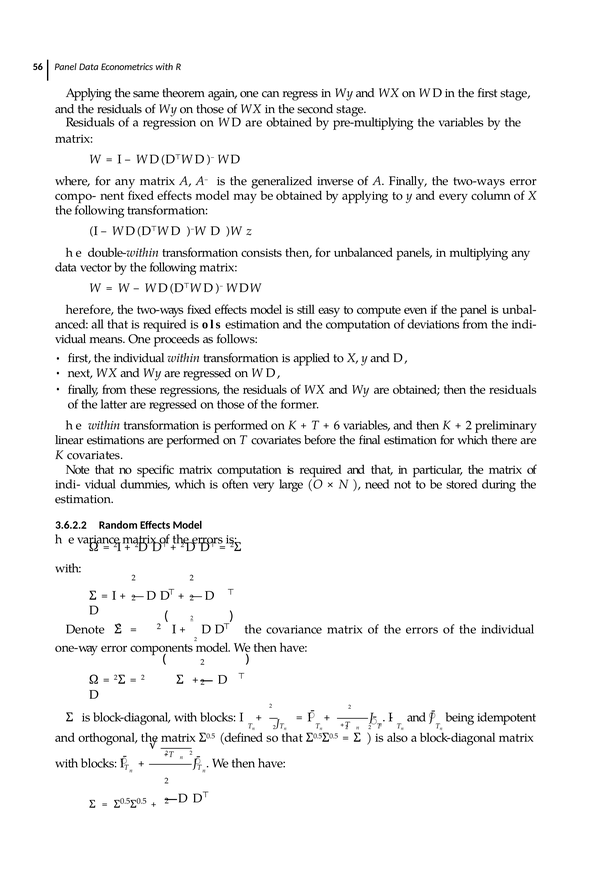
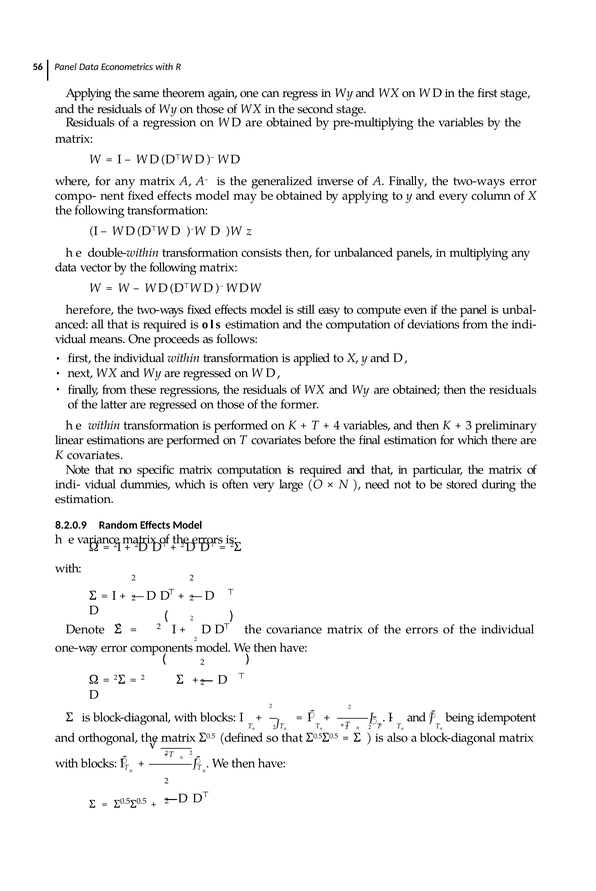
6: 6 -> 4 (337, 425)
2: 2 -> 3 (469, 425)
3.6.2.2: 3.6.2.2 -> 8.2.0.9 (71, 525)
